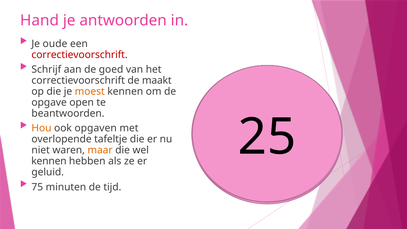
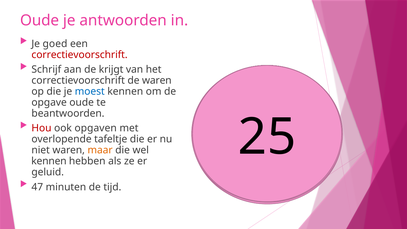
Hand: Hand -> Oude (40, 20)
oude: oude -> goed (55, 44)
goed: goed -> krijgt (111, 69)
de maakt: maakt -> waren (157, 80)
moest colour: orange -> blue (90, 91)
opgave open: open -> oude (82, 102)
Hou colour: orange -> red (41, 128)
75: 75 -> 47 (37, 187)
